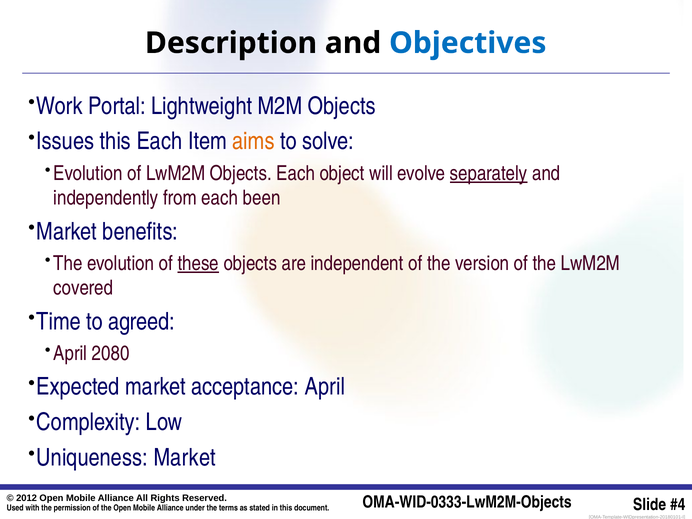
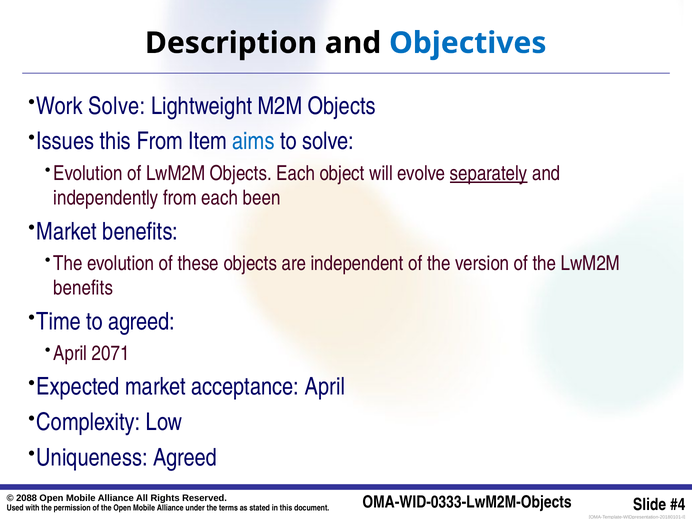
Work Portal: Portal -> Solve (117, 106)
this Each: Each -> From (160, 141)
aims colour: orange -> blue (253, 141)
these underline: present -> none (198, 263)
covered: covered -> benefits (83, 288)
2080: 2080 -> 2071 (111, 353)
Uniqueness Market: Market -> Agreed (185, 458)
2012: 2012 -> 2088 (27, 498)
